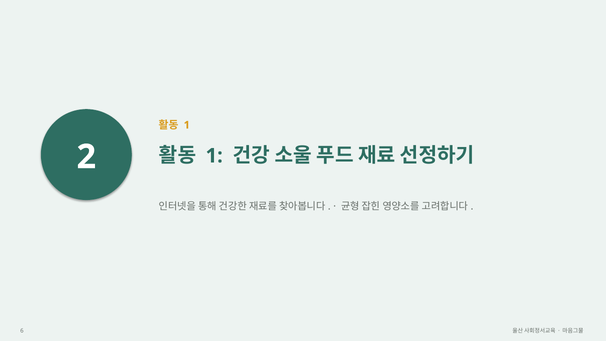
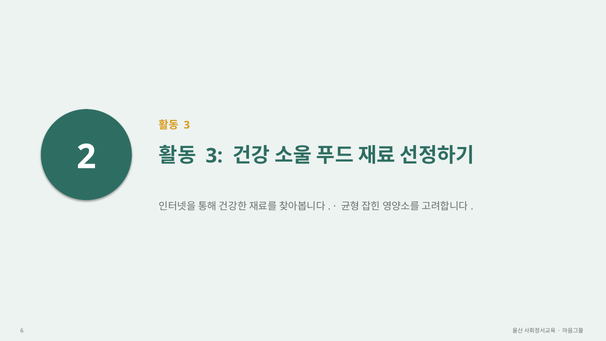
1: 1 -> 3 (187, 125)
1: 1 -> 3 (214, 156)
